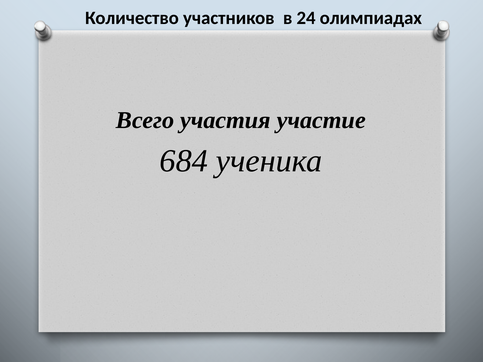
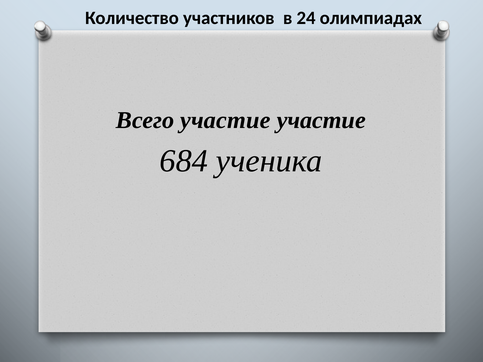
Всего участия: участия -> участие (225, 120)
